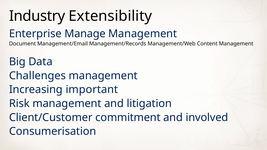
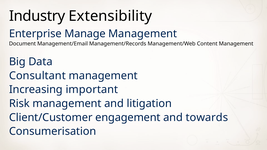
Challenges: Challenges -> Consultant (37, 76)
commitment: commitment -> engagement (128, 118)
involved: involved -> towards (207, 118)
